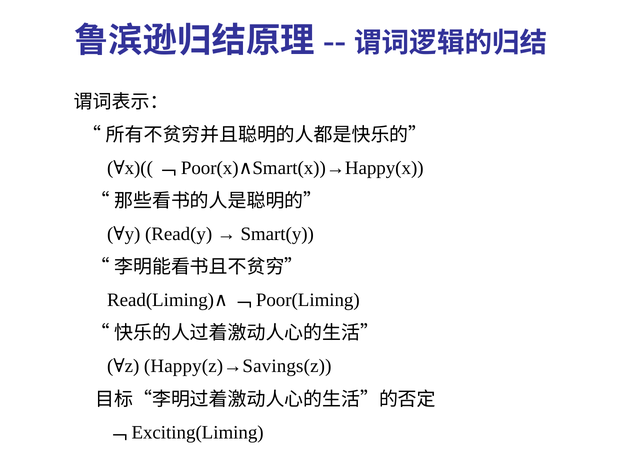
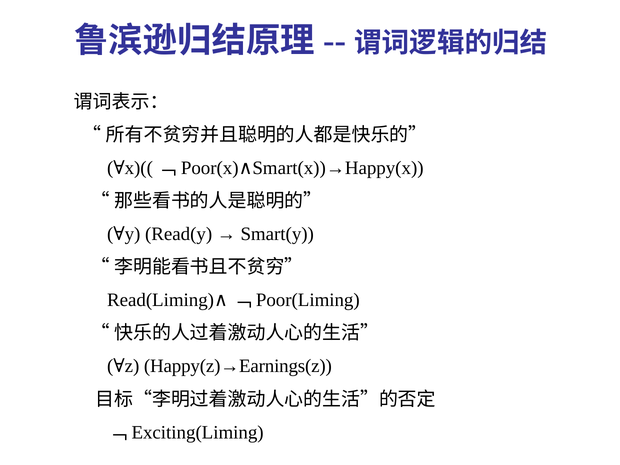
Happy(z)→Savings(z: Happy(z)→Savings(z -> Happy(z)→Earnings(z (238, 366)
